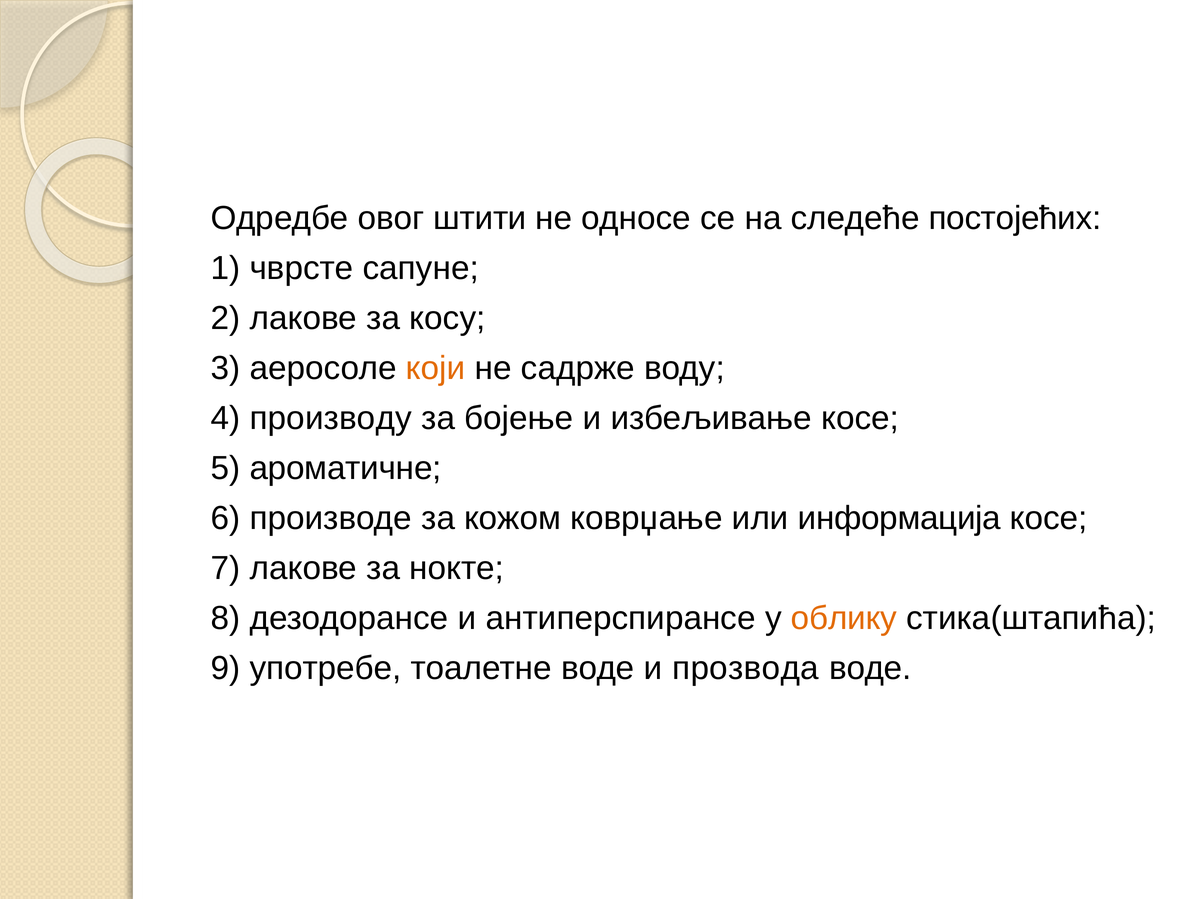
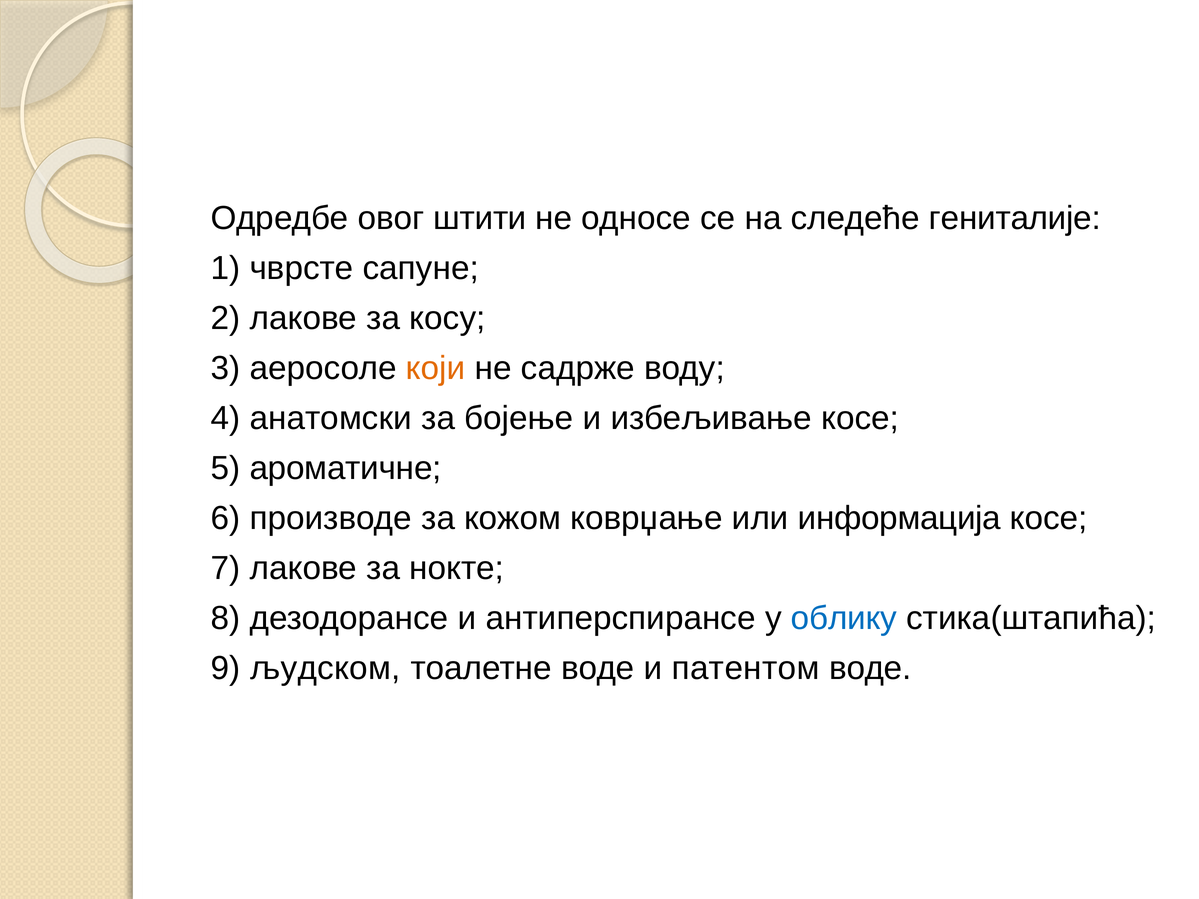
постојећих: постојећих -> гениталије (1015, 218)
производу: производу -> анатомски (331, 418)
облику colour: orange -> blue (844, 618)
употребе: употребе -> људском (325, 668)
прозвода: прозвода -> патентом (746, 668)
